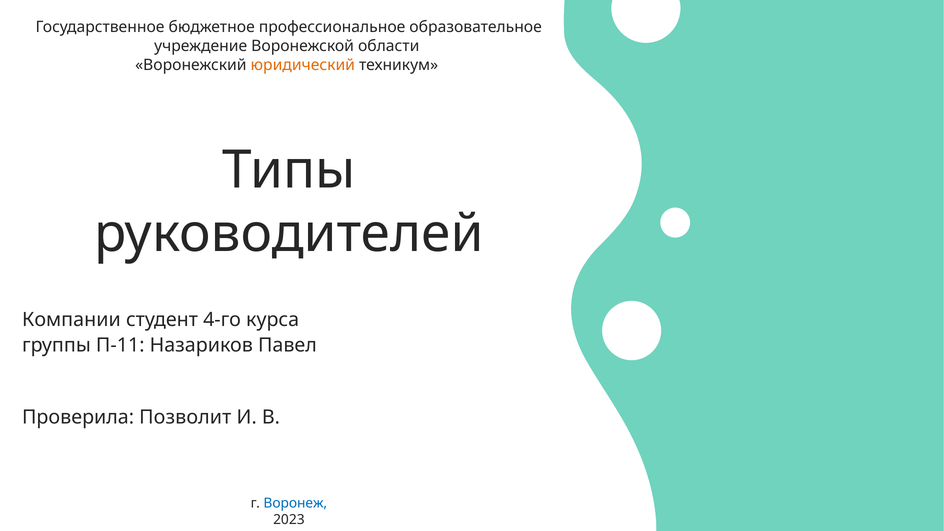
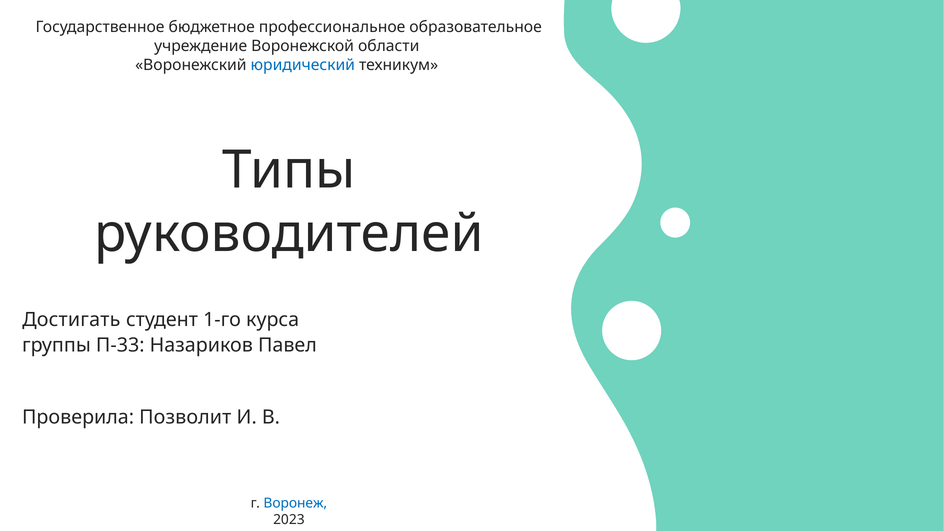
юридический colour: orange -> blue (303, 65)
Компании: Компании -> Достигать (71, 320)
4-го: 4-го -> 1-го (222, 320)
П-11: П-11 -> П-33 (120, 345)
